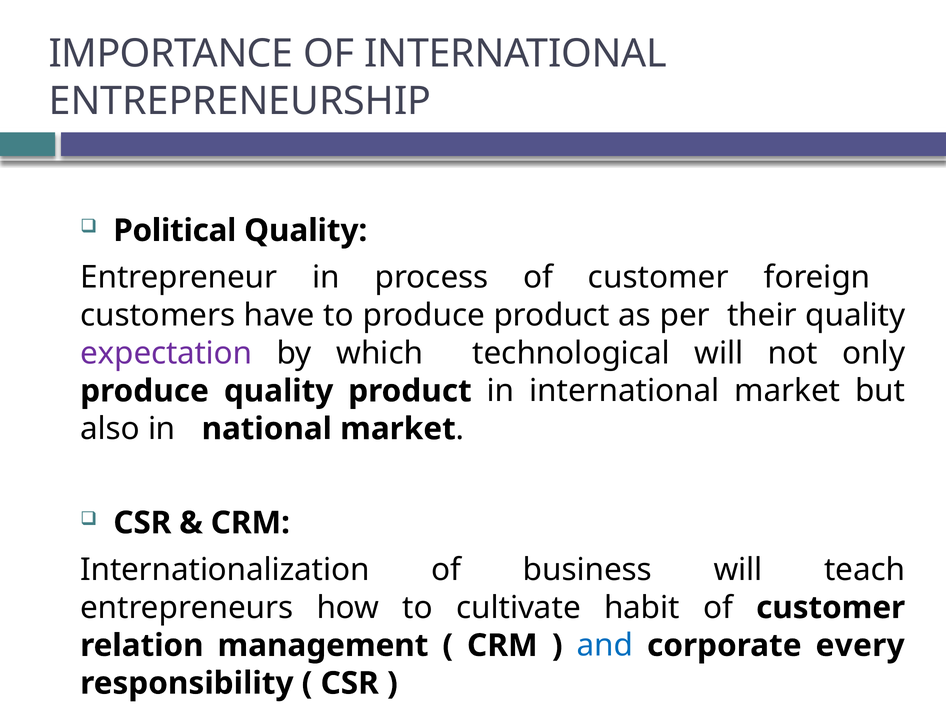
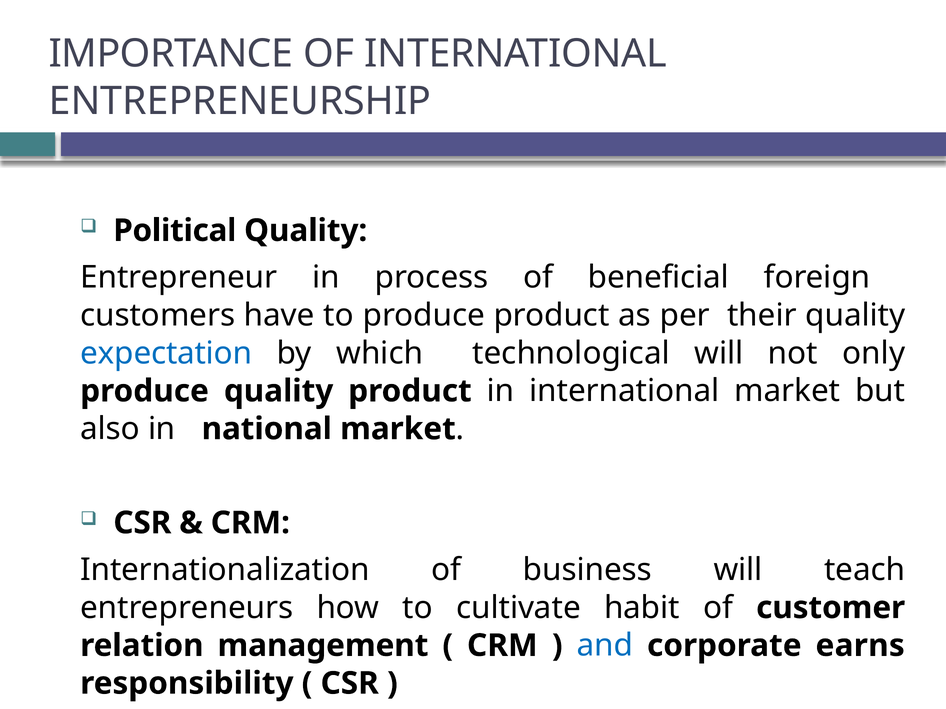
process of customer: customer -> beneficial (658, 278)
expectation colour: purple -> blue (166, 353)
every: every -> earns (860, 646)
